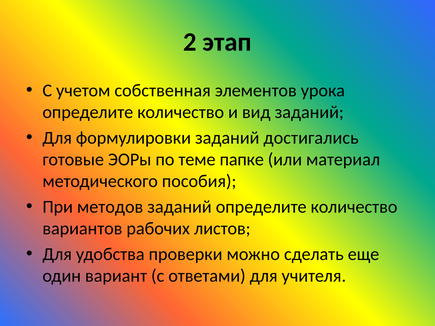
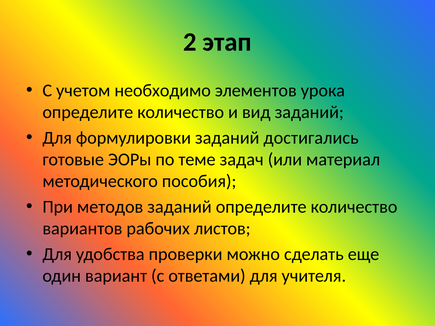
собственная: собственная -> необходимо (163, 90)
папке: папке -> задач (242, 160)
